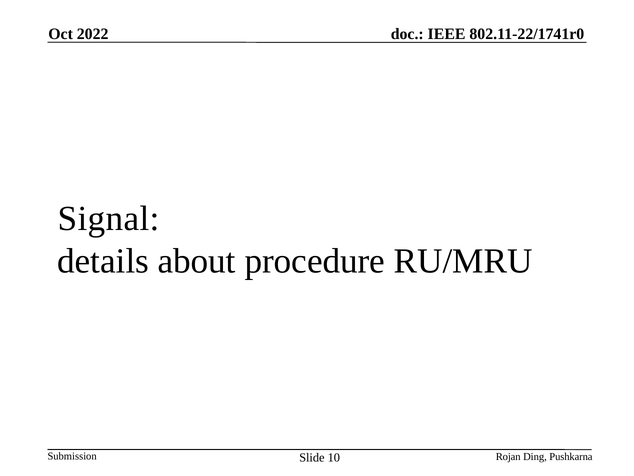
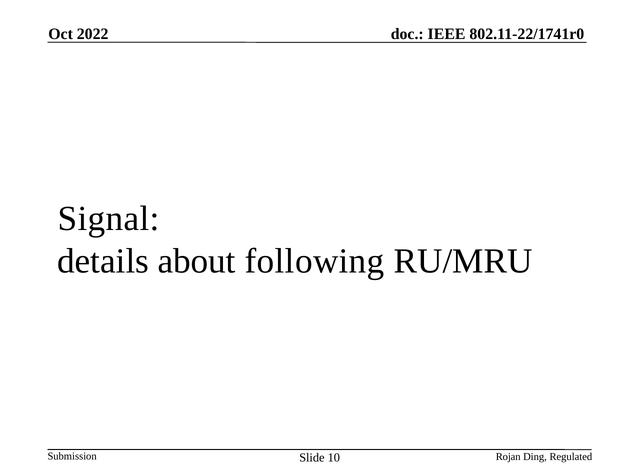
procedure: procedure -> following (315, 261)
Pushkarna: Pushkarna -> Regulated (571, 456)
